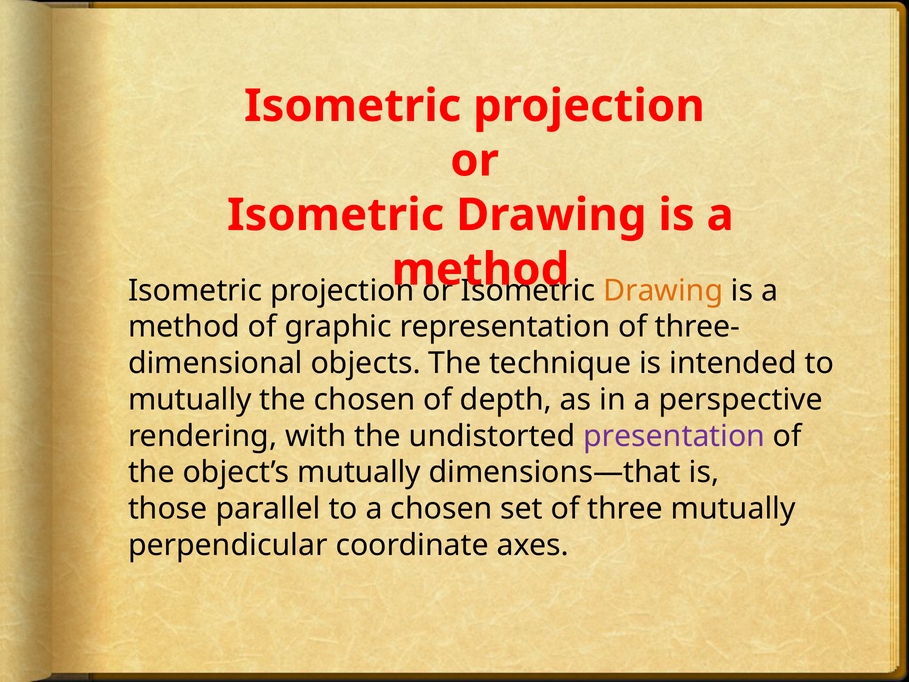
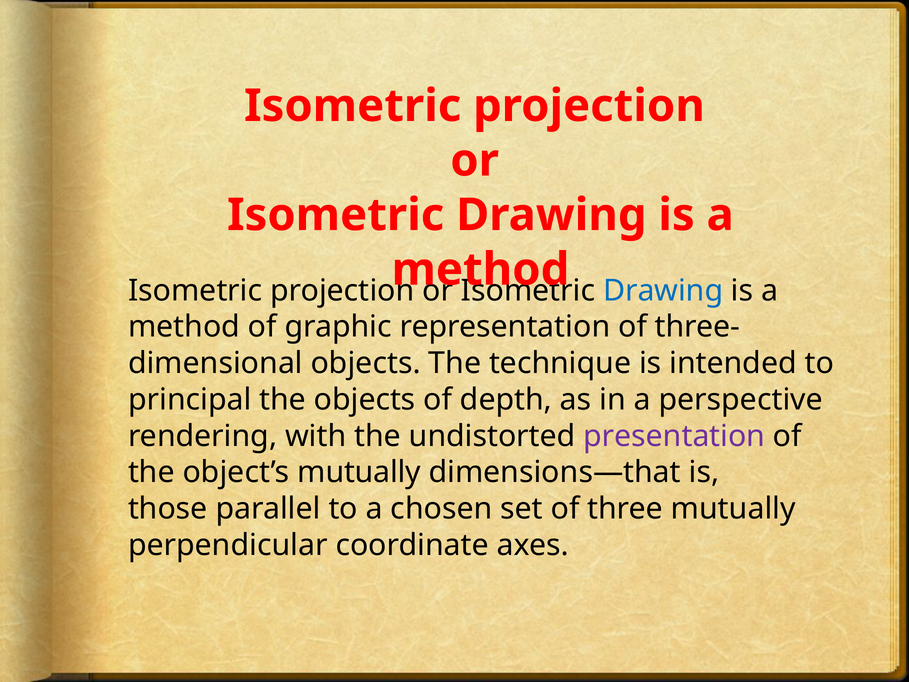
Drawing colour: orange -> blue (663, 290)
mutually: mutually -> principal (190, 400)
the chosen: chosen -> objects (365, 400)
